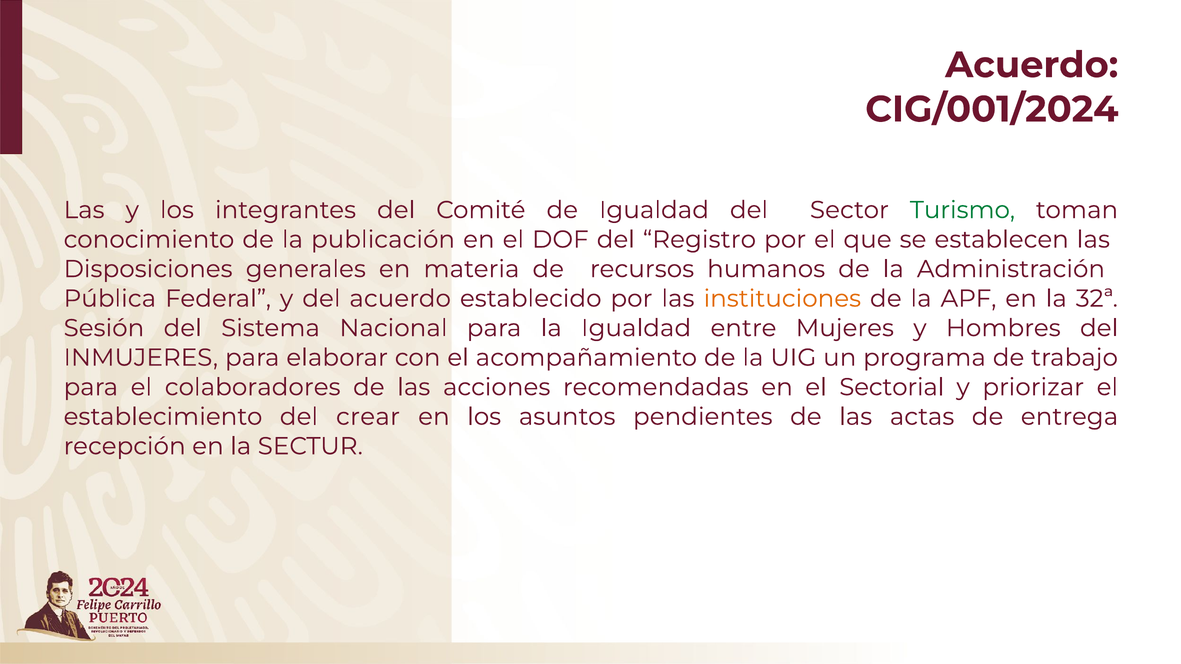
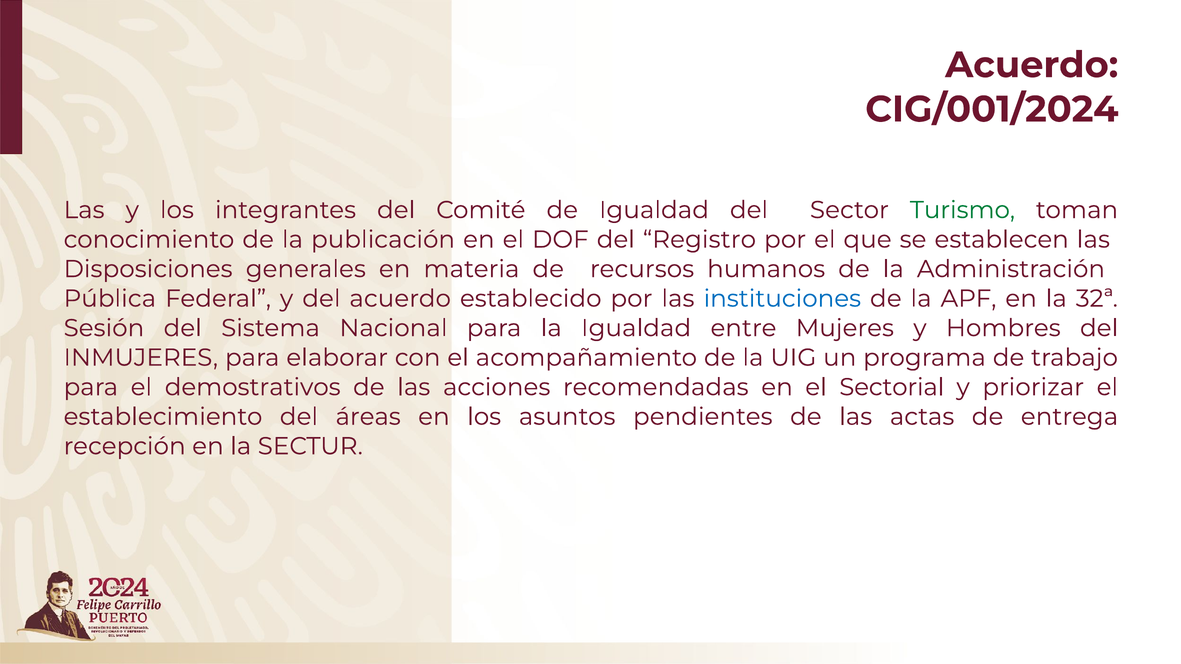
instituciones colour: orange -> blue (782, 299)
colaboradores: colaboradores -> demostrativos (253, 387)
crear: crear -> áreas (368, 417)
